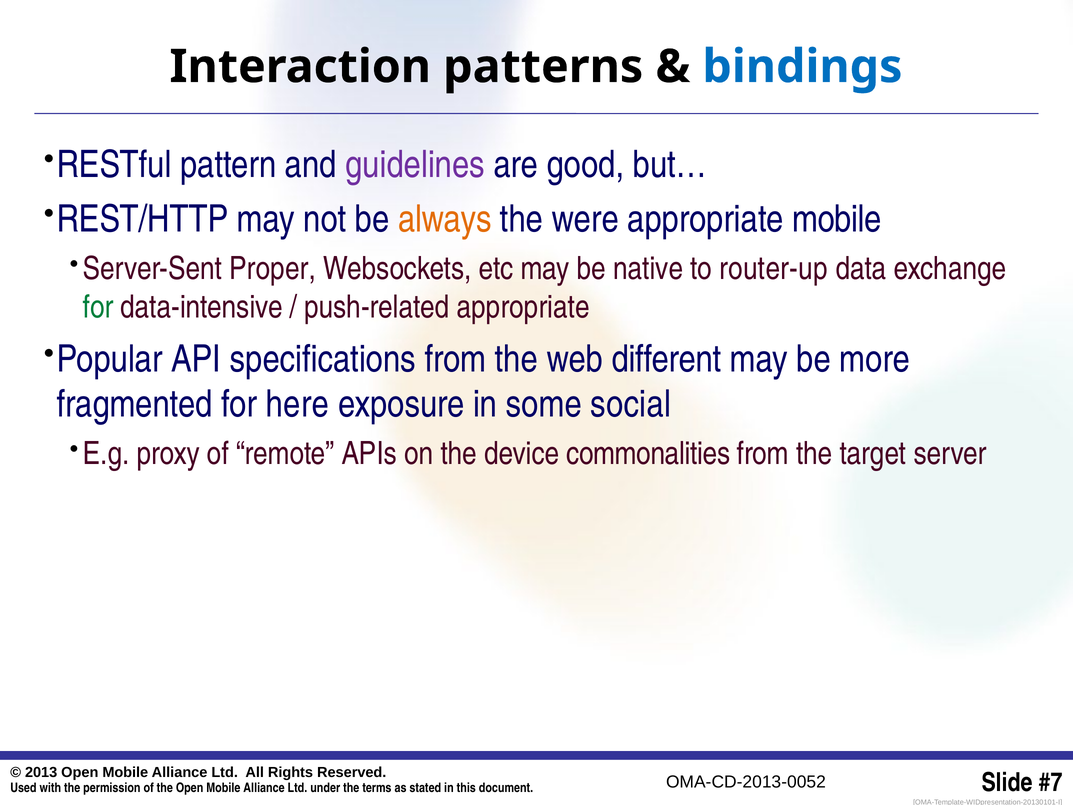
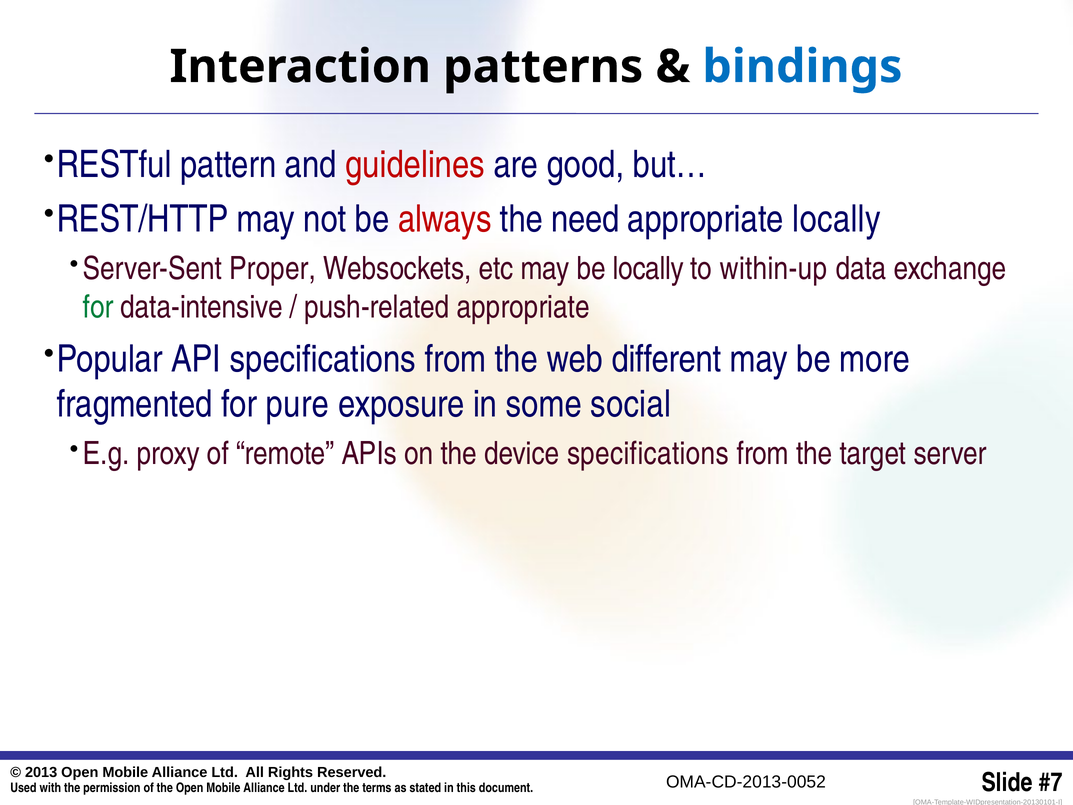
guidelines colour: purple -> red (415, 164)
always colour: orange -> red (445, 219)
were: were -> need (585, 219)
appropriate mobile: mobile -> locally (837, 219)
be native: native -> locally (648, 269)
router-up: router-up -> within-up (774, 269)
here: here -> pure (297, 404)
device commonalities: commonalities -> specifications (648, 454)
